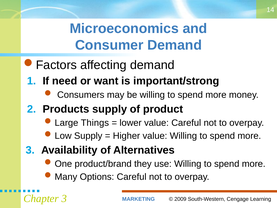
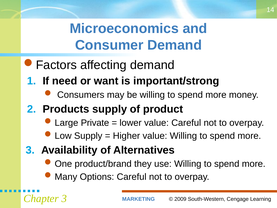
Things: Things -> Private (95, 123)
